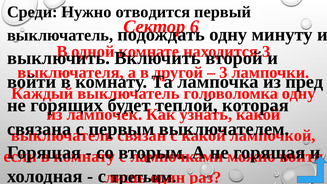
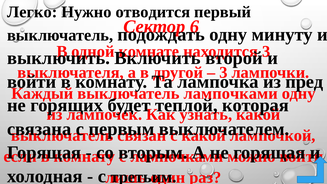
Среди: Среди -> Легко (32, 12)
выключатель головоломка: головоломка -> лампочками (231, 93)
